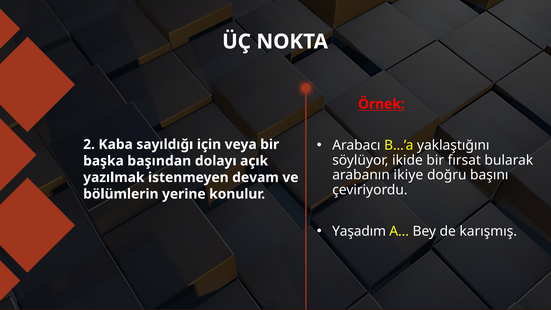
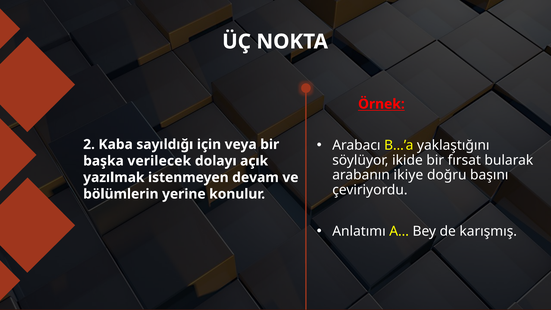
başından: başından -> verilecek (159, 161)
Yaşadım: Yaşadım -> Anlatımı (359, 231)
